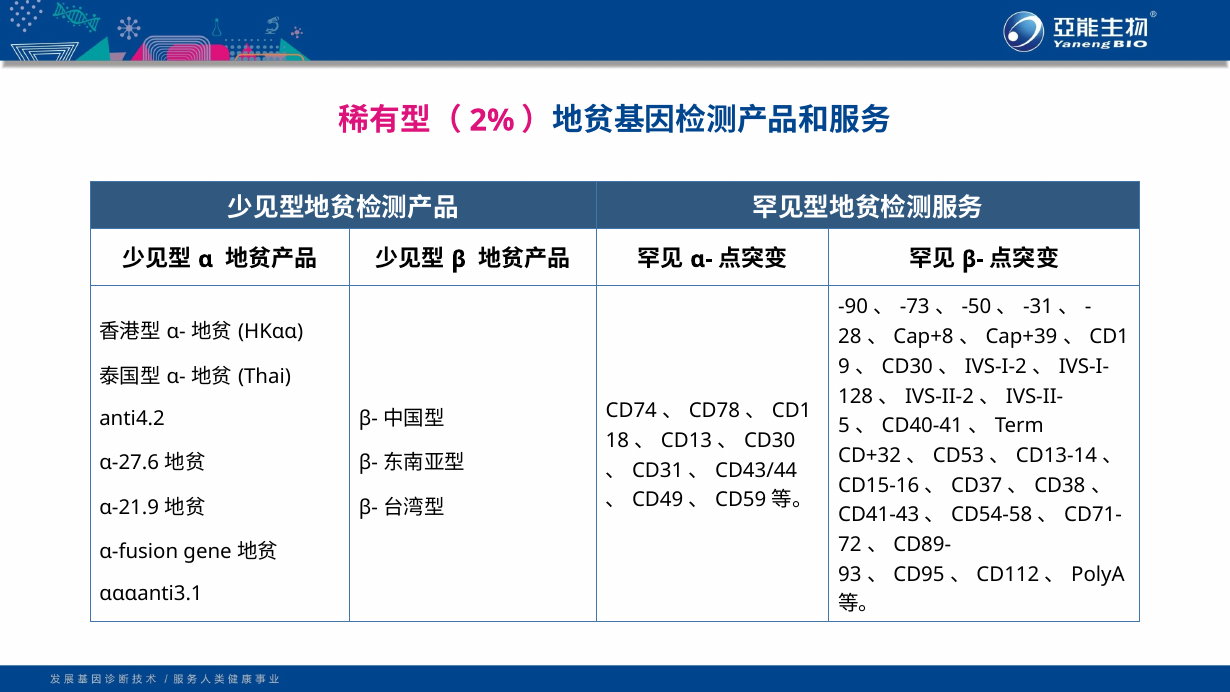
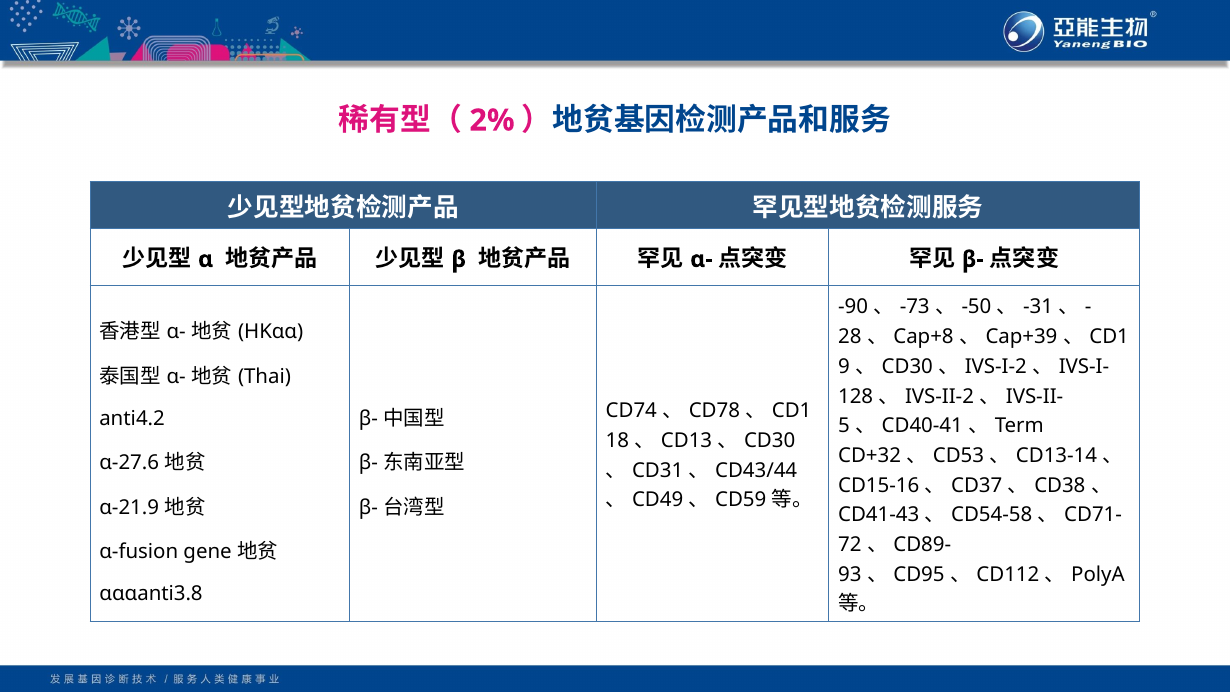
αααanti3.1: αααanti3.1 -> αααanti3.8 (151, 594)
